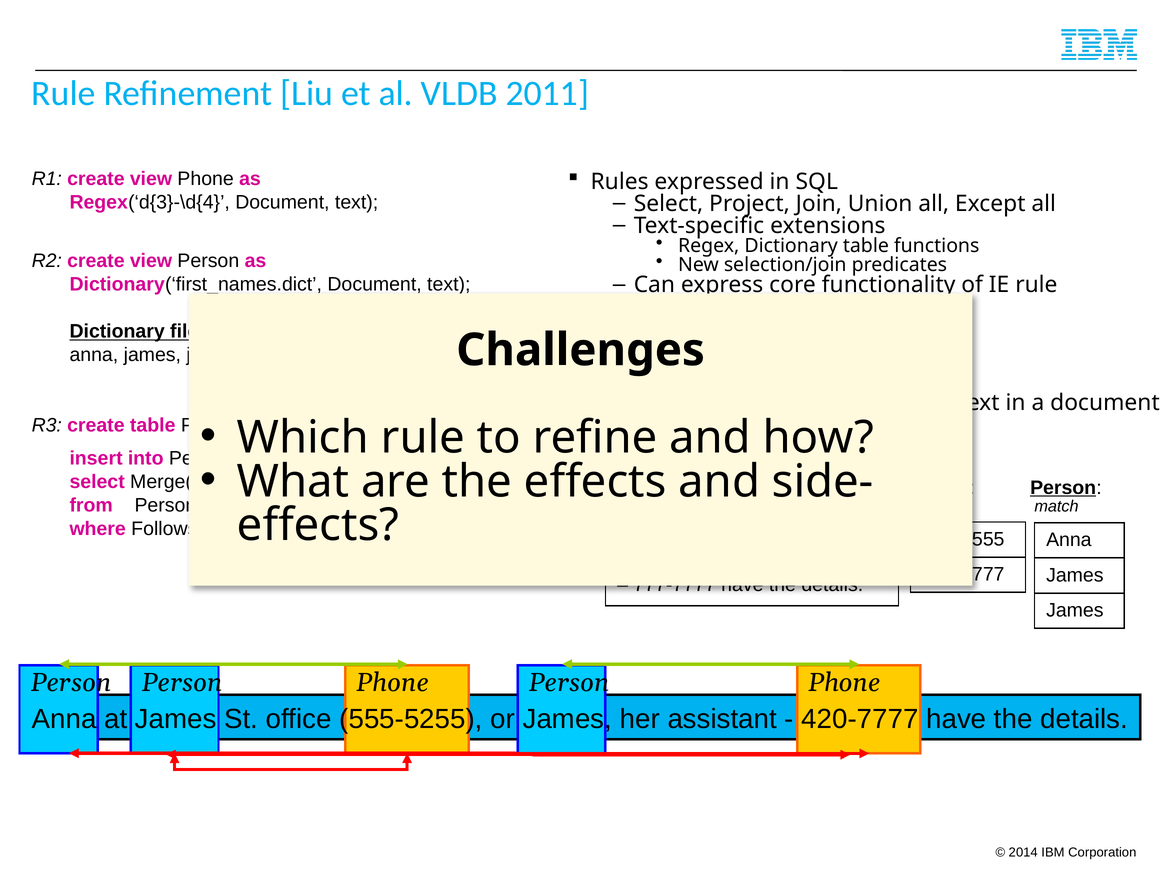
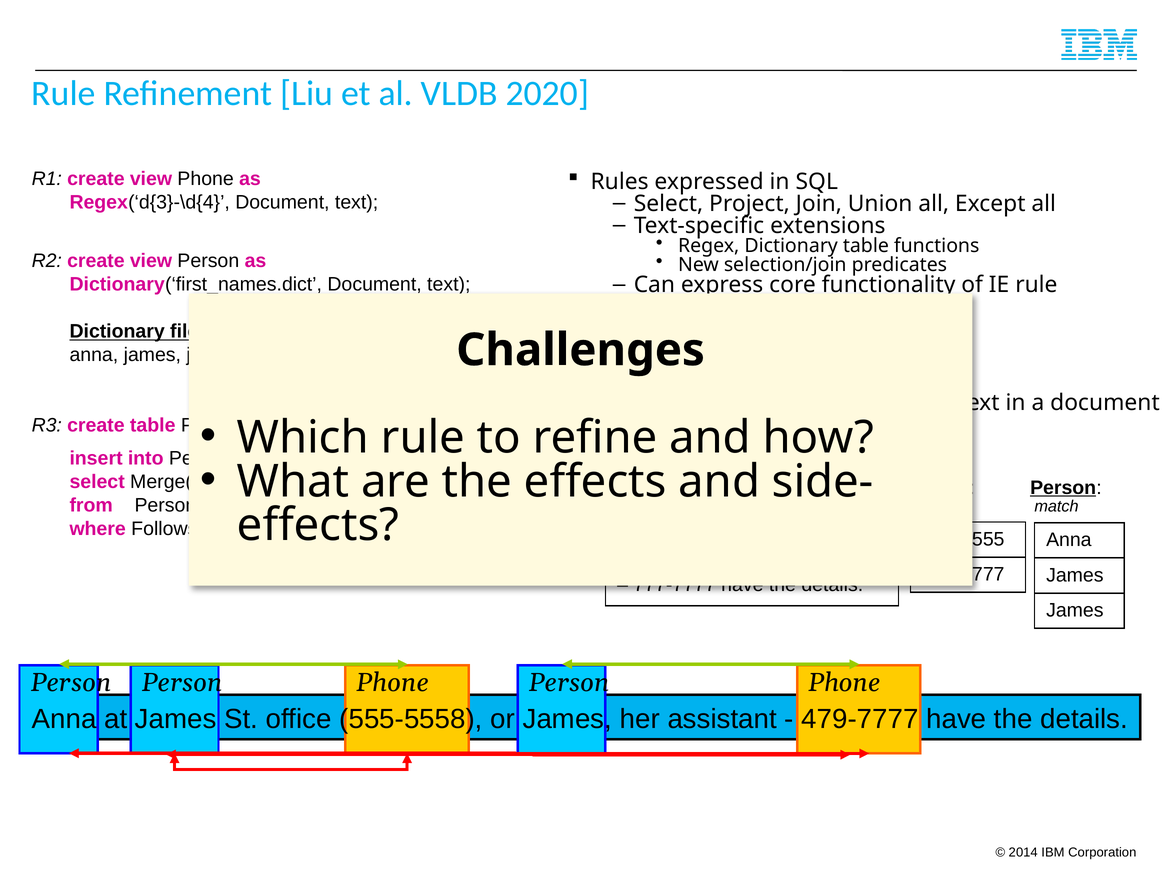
2011: 2011 -> 2020 (547, 93)
555-5255: 555-5255 -> 555-5558 (411, 719)
420-7777: 420-7777 -> 479-7777 (860, 719)
